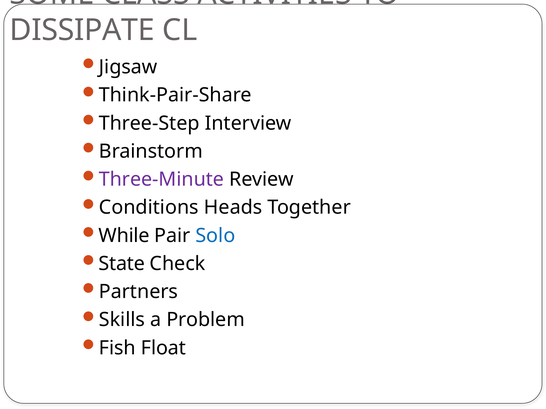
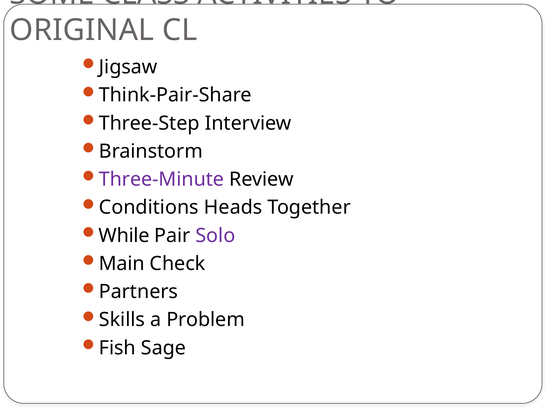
DISSIPATE: DISSIPATE -> ORIGINAL (82, 30)
Solo colour: blue -> purple (215, 236)
State: State -> Main (122, 264)
Float: Float -> Sage (163, 348)
